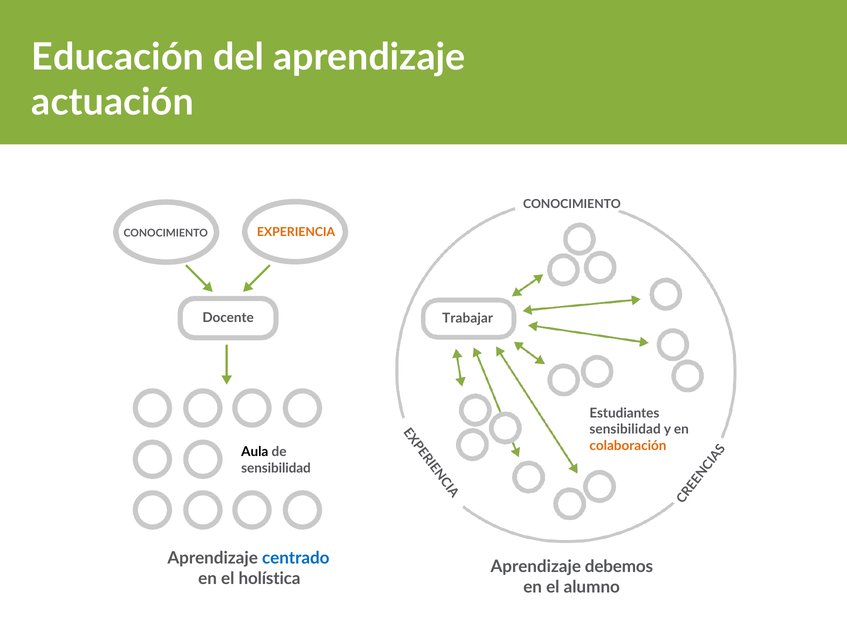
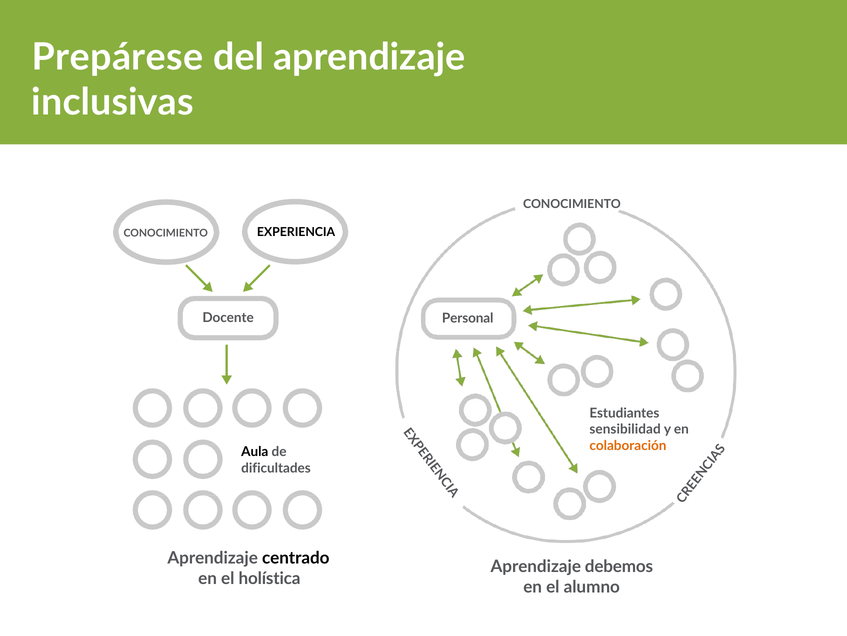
Educación: Educación -> Prepárese (118, 57)
actuación: actuación -> inclusivas (113, 102)
EXPERIENCIA colour: orange -> black (296, 232)
Trabajar: Trabajar -> Personal (468, 318)
sensibilidad: sensibilidad -> dificultades (276, 467)
centrado colour: blue -> black (296, 558)
